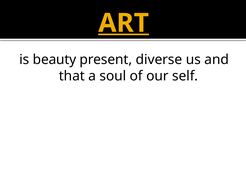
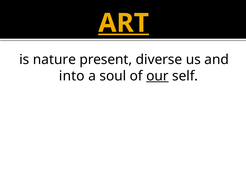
beauty: beauty -> nature (54, 59)
that: that -> into (72, 76)
our underline: none -> present (157, 76)
